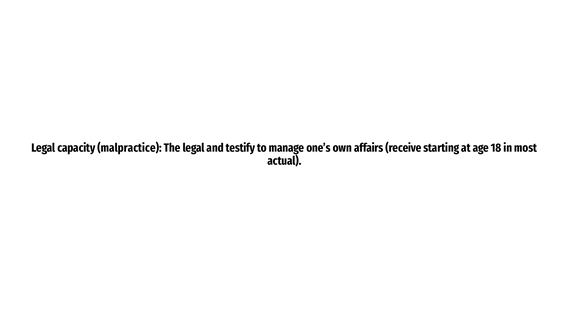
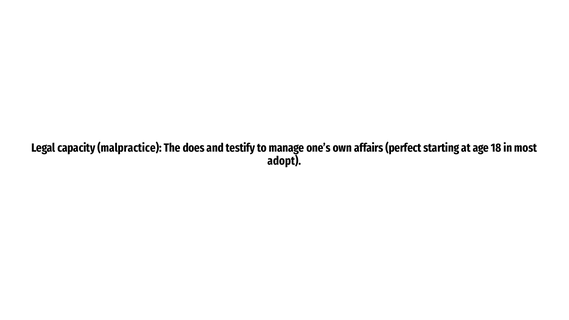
The legal: legal -> does (194, 148)
receive: receive -> perfect (403, 148)
actual: actual -> adopt (284, 161)
